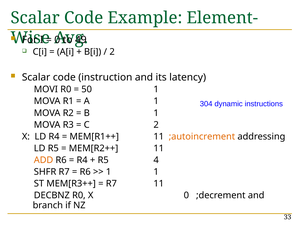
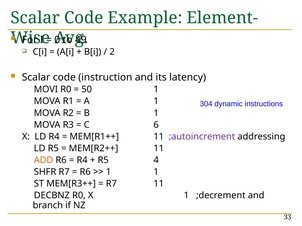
C 2: 2 -> 6 (156, 125)
;autoincrement colour: orange -> purple (202, 137)
X 0: 0 -> 1 (186, 196)
